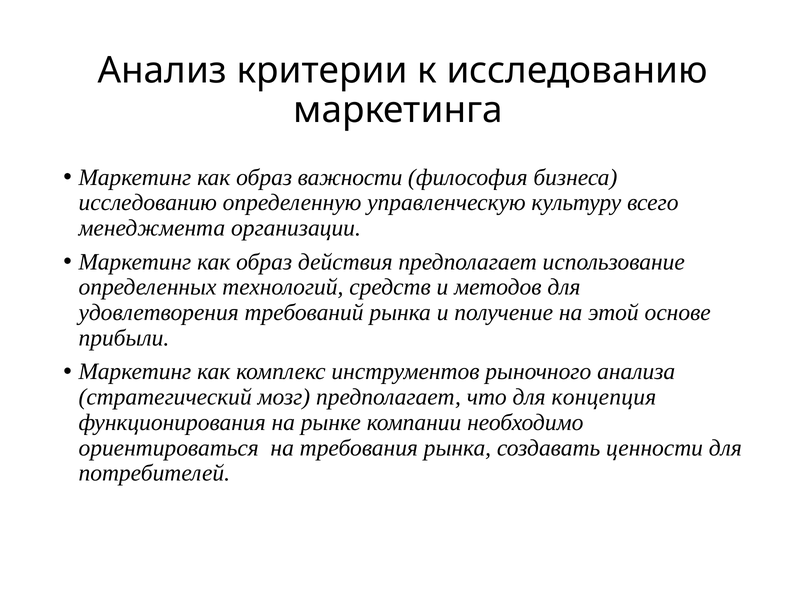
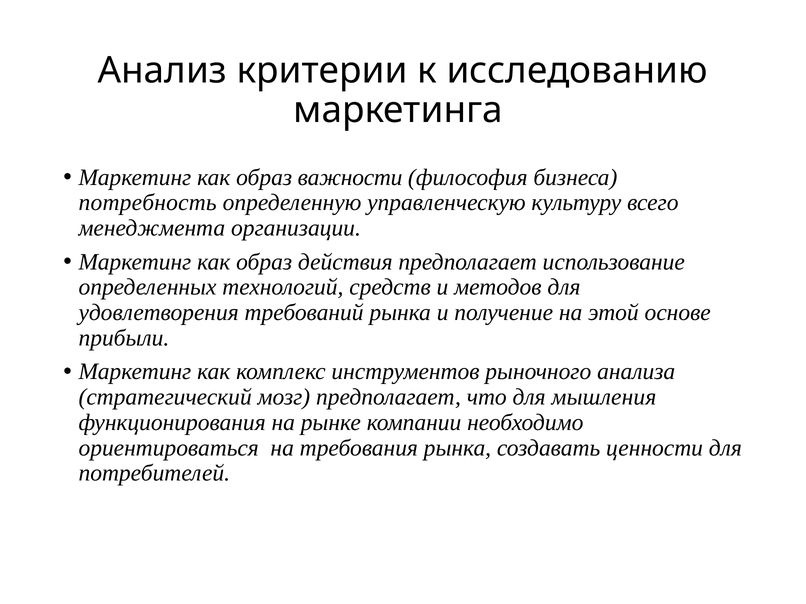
исследованию: исследованию -> потребность (148, 203)
концепция: концепция -> мышления (604, 397)
